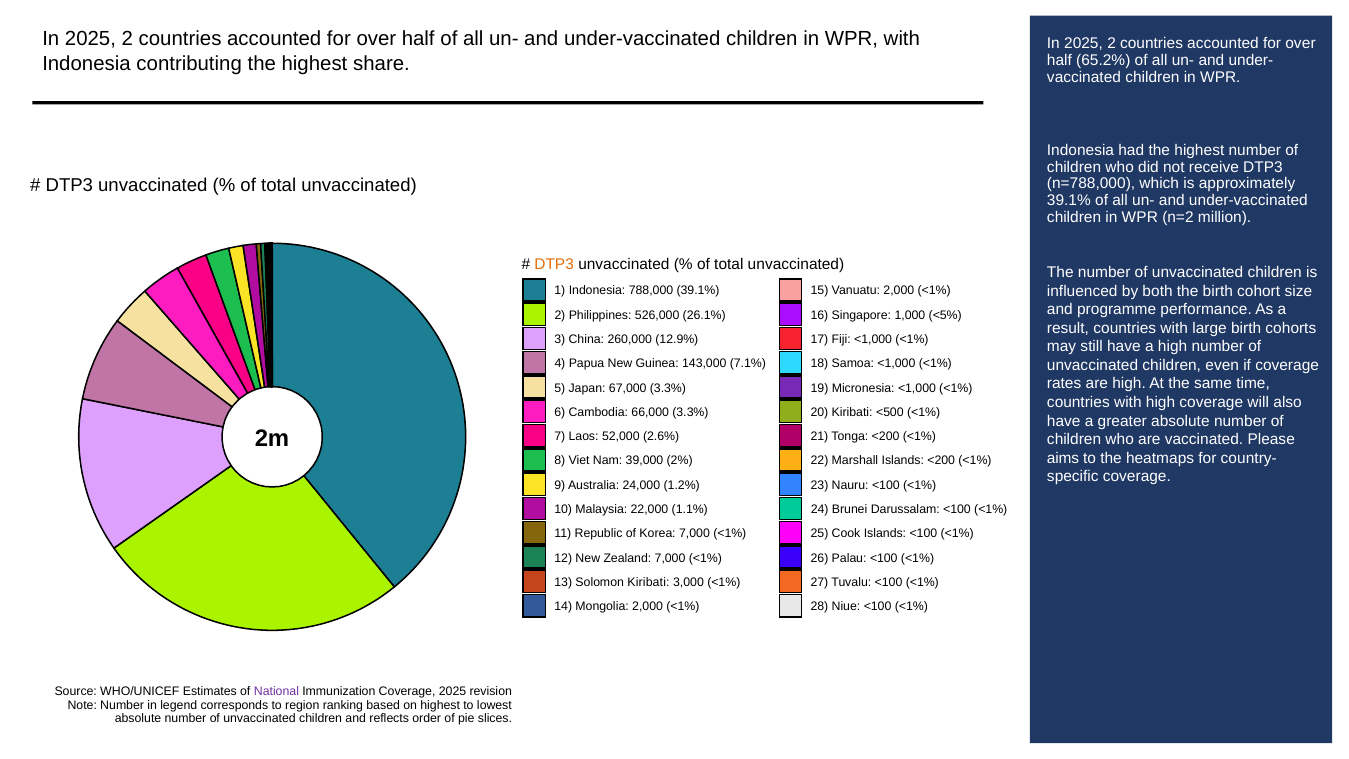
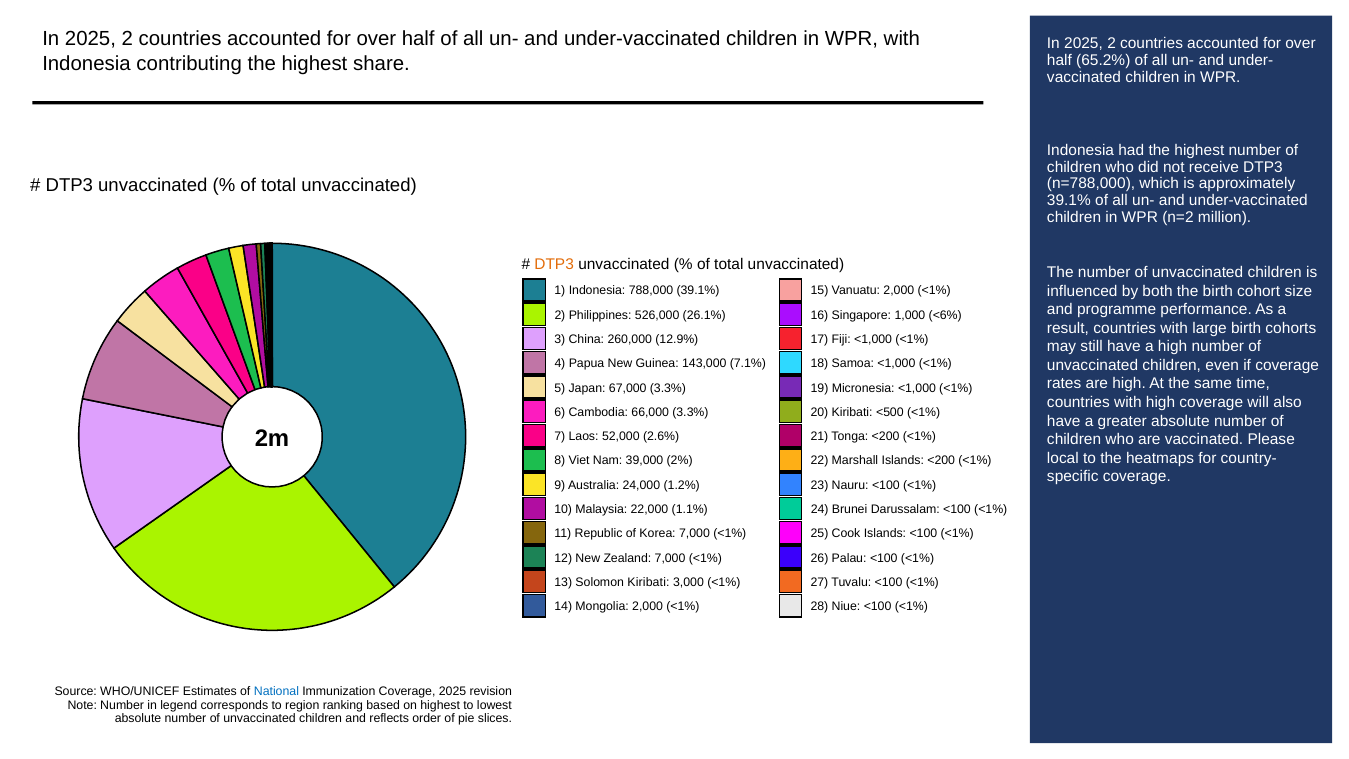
<5%: <5% -> <6% (945, 315)
aims: aims -> local (1063, 458)
National colour: purple -> blue (276, 692)
